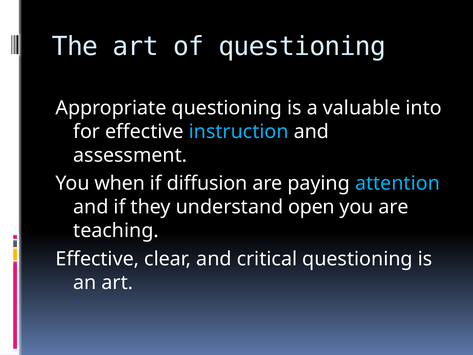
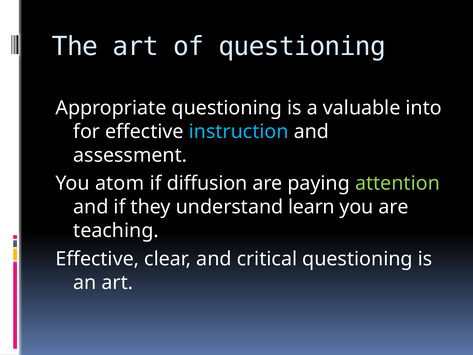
when: when -> atom (120, 183)
attention colour: light blue -> light green (397, 183)
open: open -> learn (311, 207)
